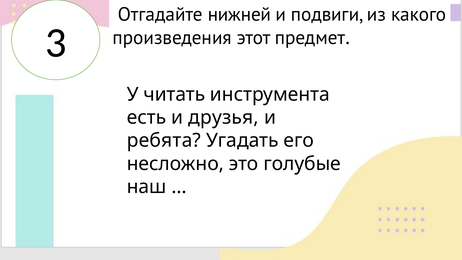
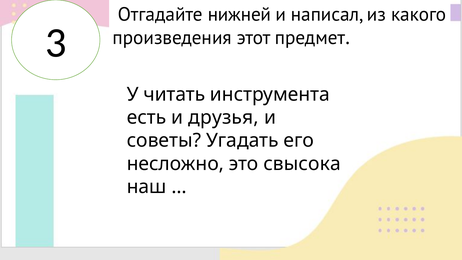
подвиги: подвиги -> написал (327, 15)
ребята: ребята -> советы (164, 140)
голубые: голубые -> свысока (302, 164)
